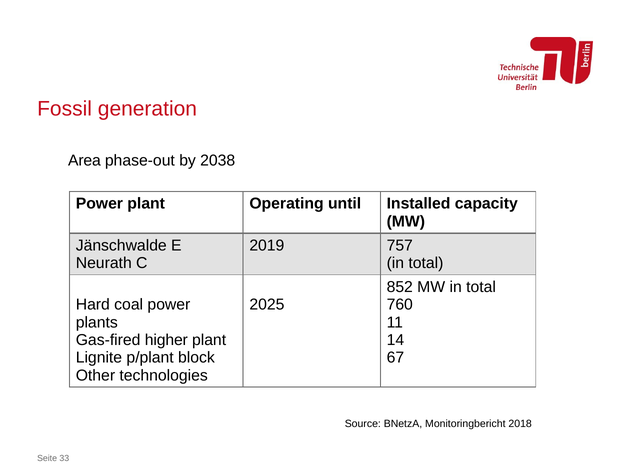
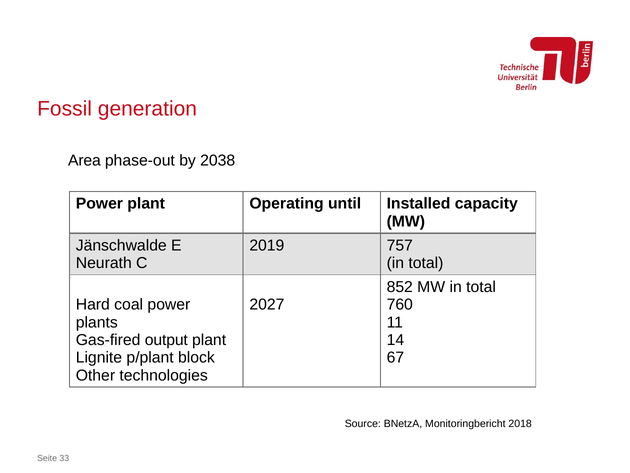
2025: 2025 -> 2027 (267, 304)
higher: higher -> output (166, 340)
